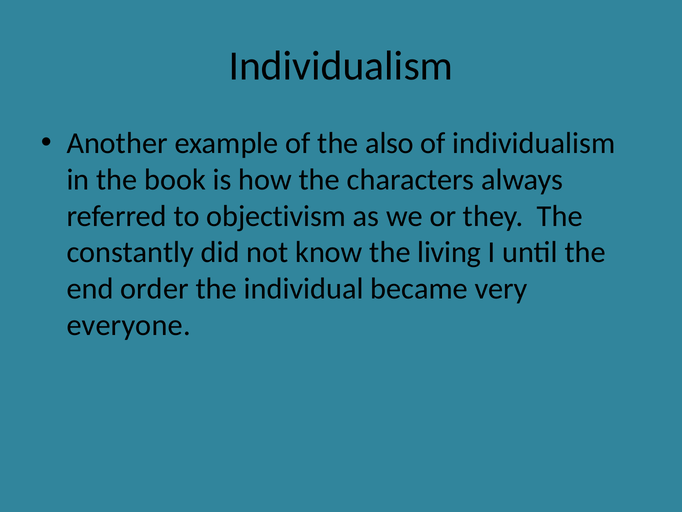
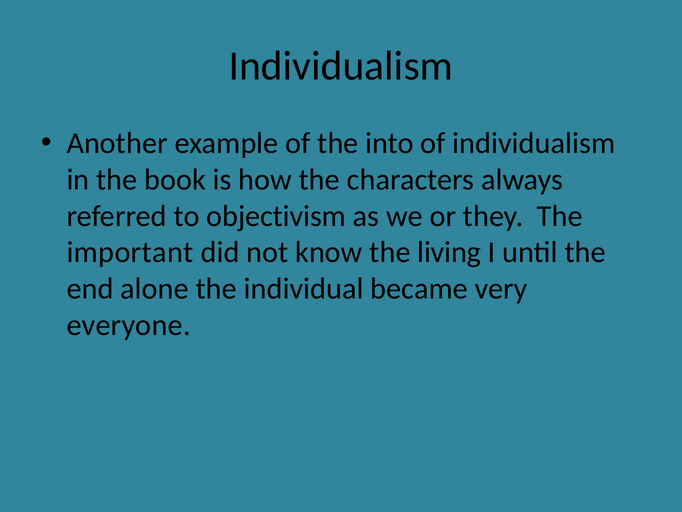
also: also -> into (390, 143)
constantly: constantly -> important (130, 252)
order: order -> alone (155, 289)
